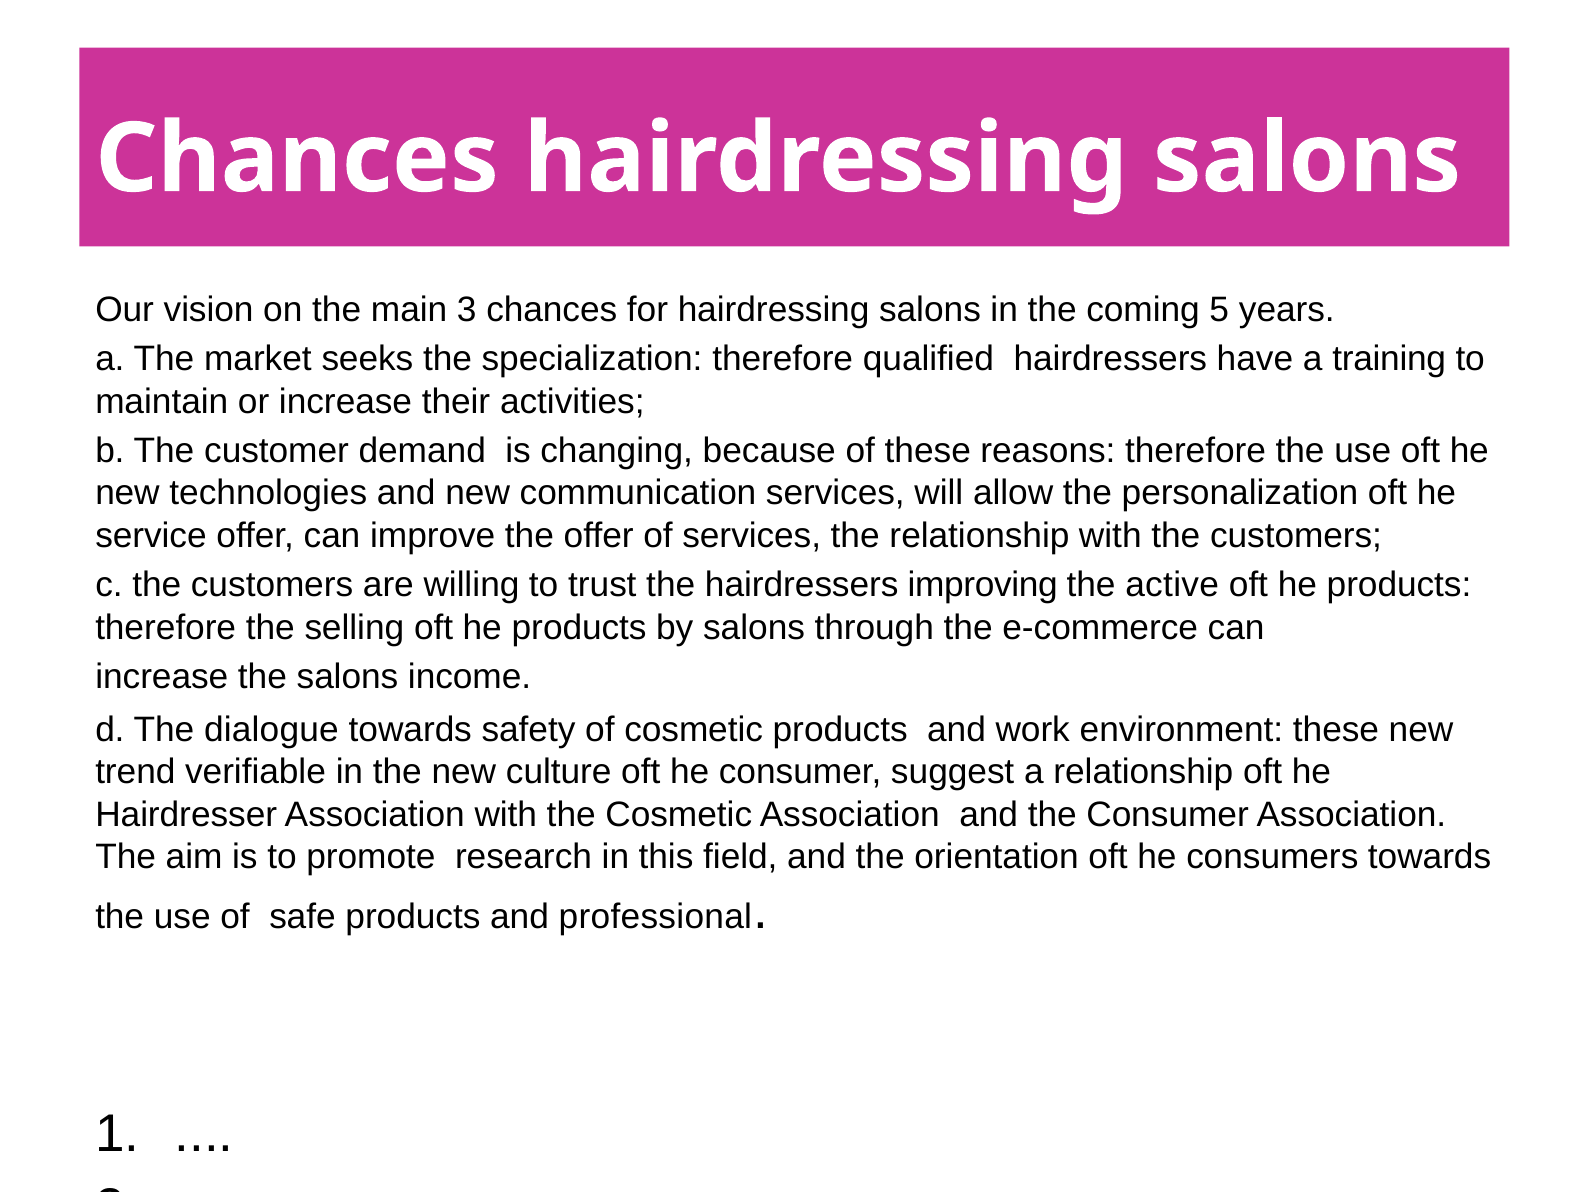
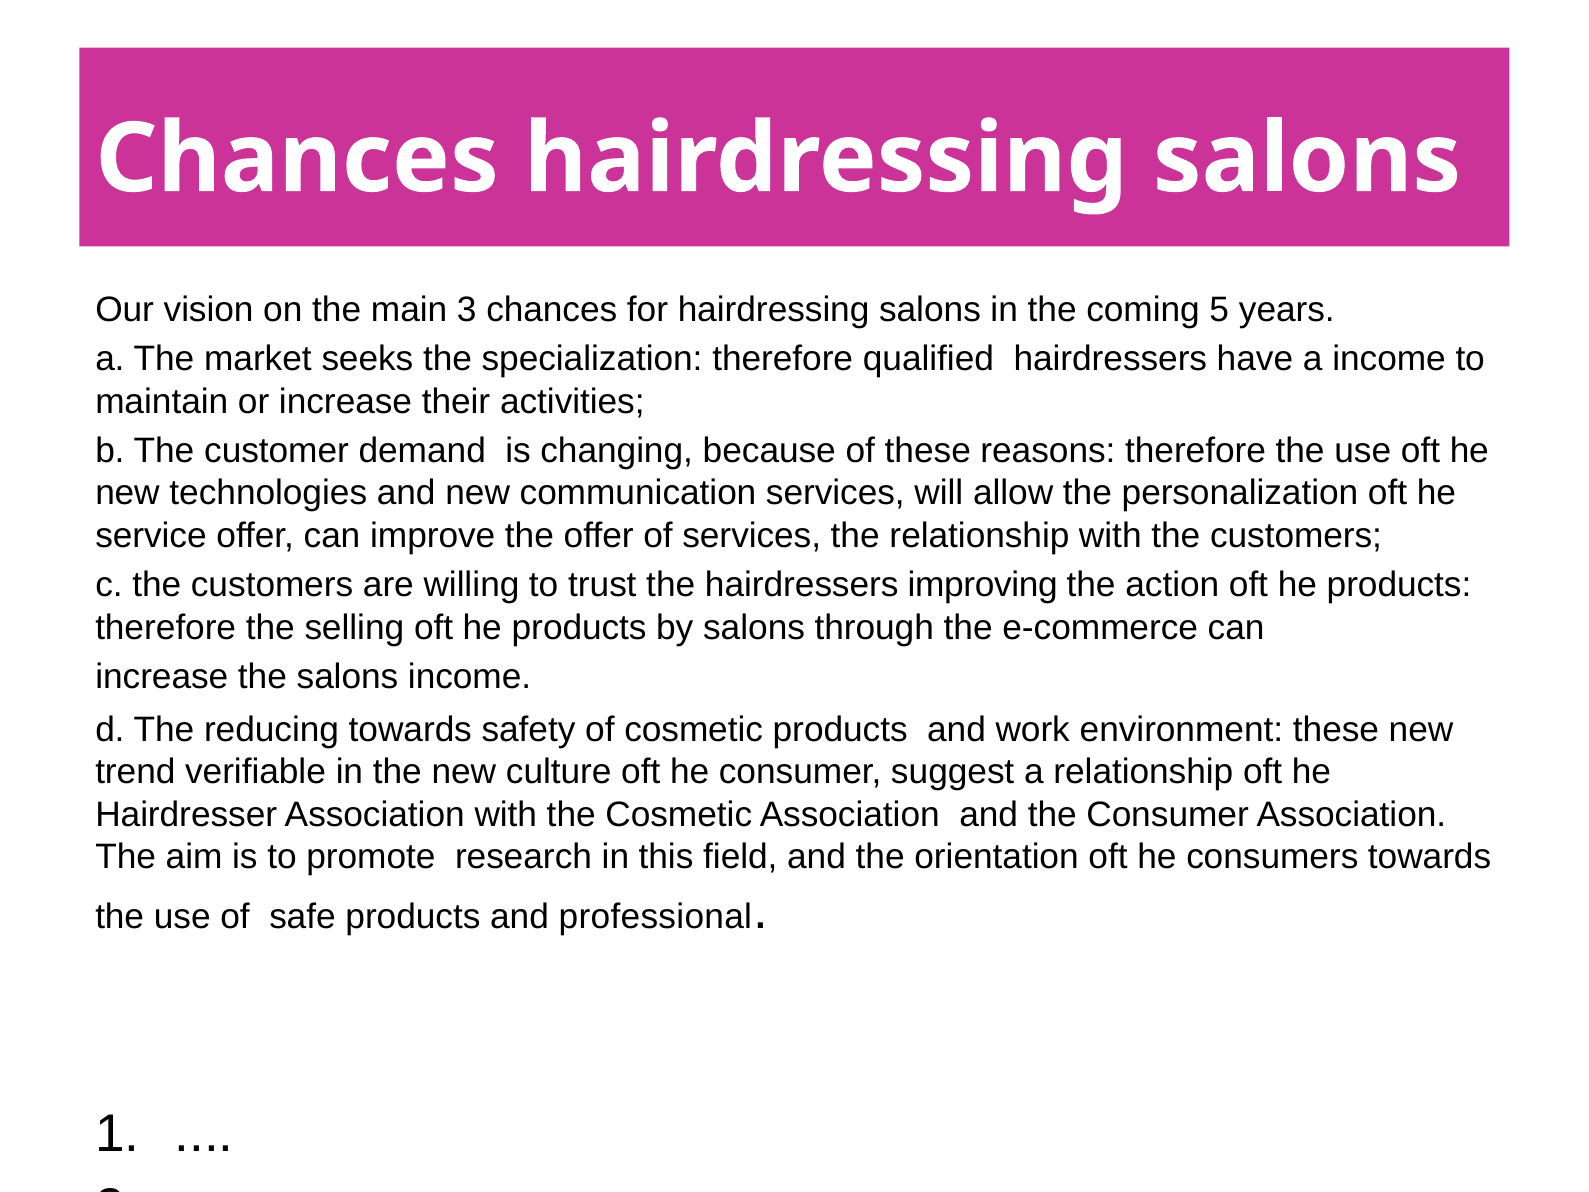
a training: training -> income (1389, 359)
active: active -> action (1172, 585)
dialogue: dialogue -> reducing (272, 730)
